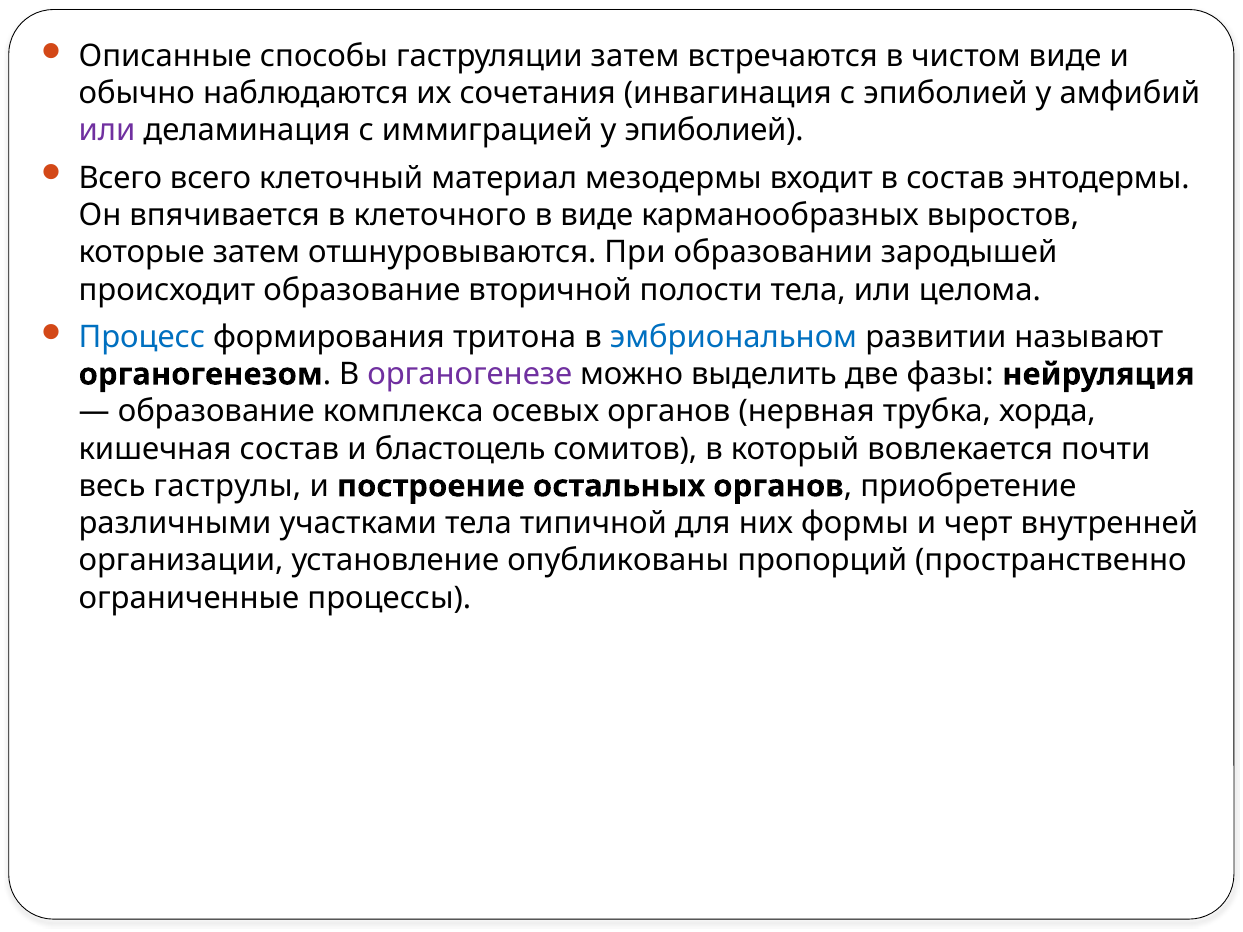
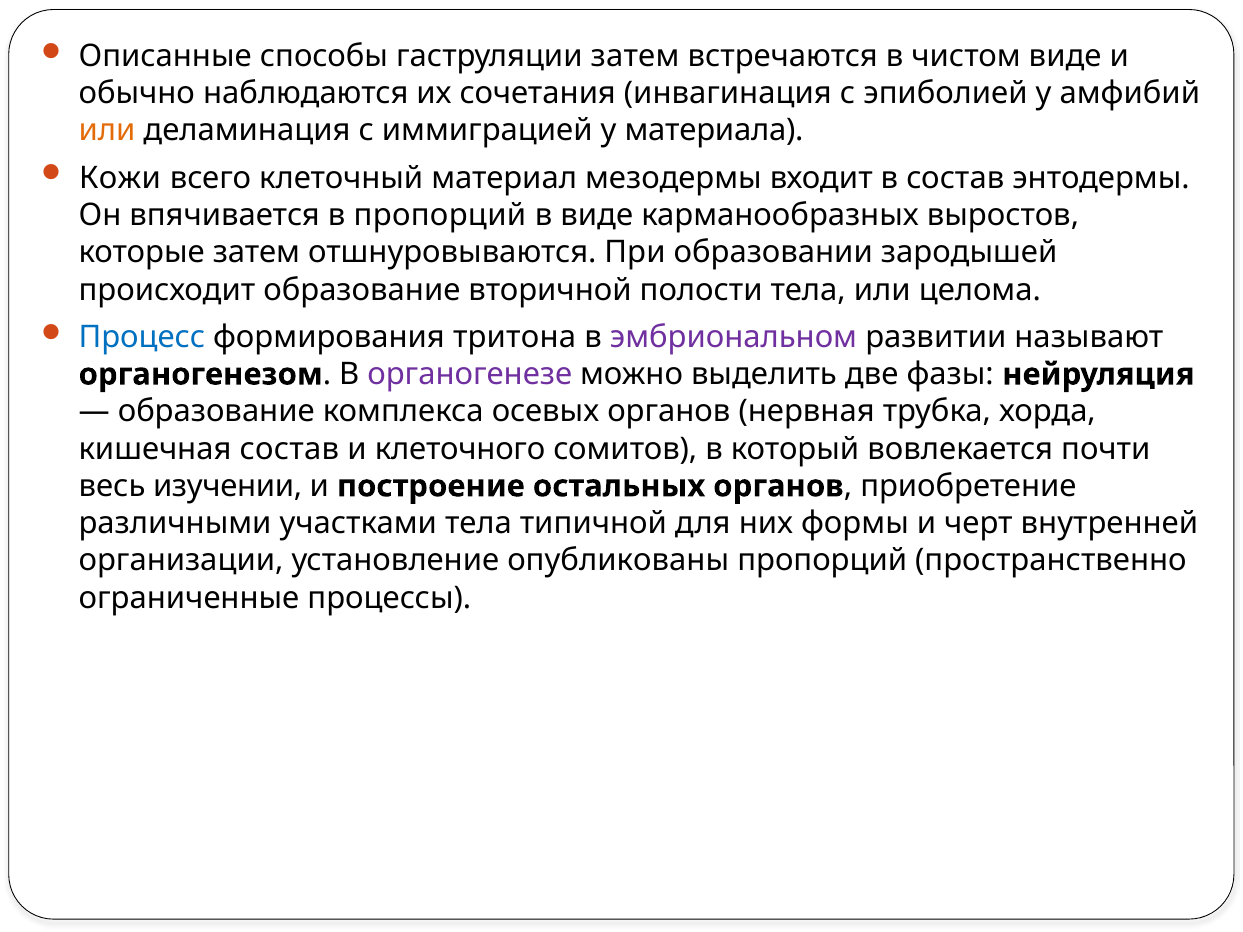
или colour: purple -> orange (107, 131)
у эпиболией: эпиболией -> материала (714, 131)
Всего: Всего -> Кожи (120, 178)
в клеточного: клеточного -> пропорций (440, 215)
эмбриональном colour: blue -> purple (734, 337)
бластоцель: бластоцель -> клеточного (460, 449)
гаструлы: гаструлы -> изучении (228, 486)
